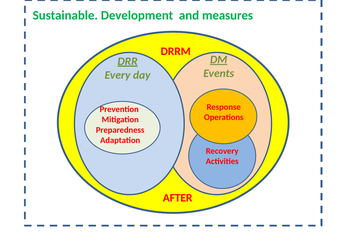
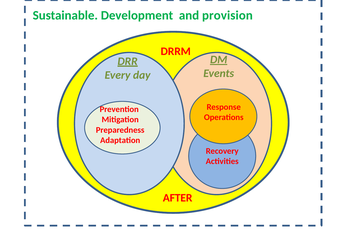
measures: measures -> provision (227, 15)
